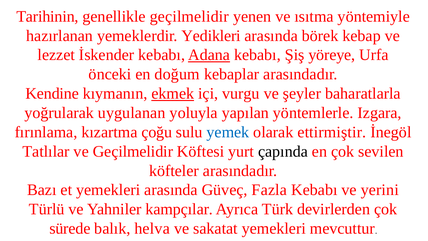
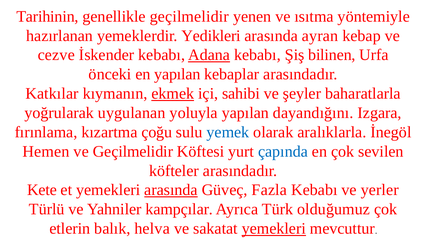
börek: börek -> ayran (320, 36)
lezzet: lezzet -> cezve (56, 55)
yöreye: yöreye -> bilinen (332, 55)
en doğum: doğum -> yapılan (177, 74)
Kendine: Kendine -> Katkılar (52, 93)
vurgu: vurgu -> sahibi (241, 93)
yöntemlerle: yöntemlerle -> dayandığını (313, 113)
ettirmiştir: ettirmiştir -> aralıklarla (332, 132)
Tatlılar: Tatlılar -> Hemen (46, 151)
çapında colour: black -> blue (283, 151)
Bazı: Bazı -> Kete (42, 190)
arasında underline: none -> present (171, 190)
yerini: yerini -> yerler (380, 190)
devirlerden: devirlerden -> olduğumuz (334, 209)
sürede: sürede -> etlerin (70, 228)
yemekleri underline: none -> present (274, 228)
